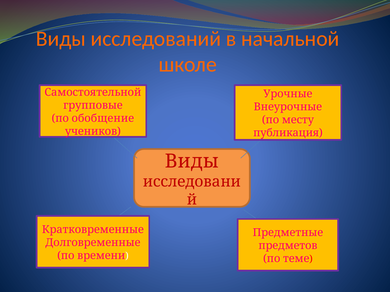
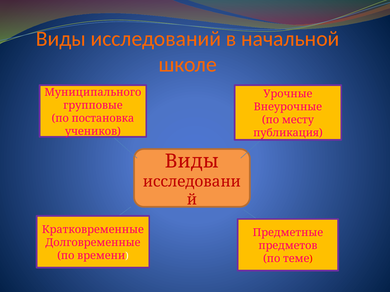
Самостоятельной: Самостоятельной -> Муниципального (93, 92)
обобщение: обобщение -> постановка (103, 118)
